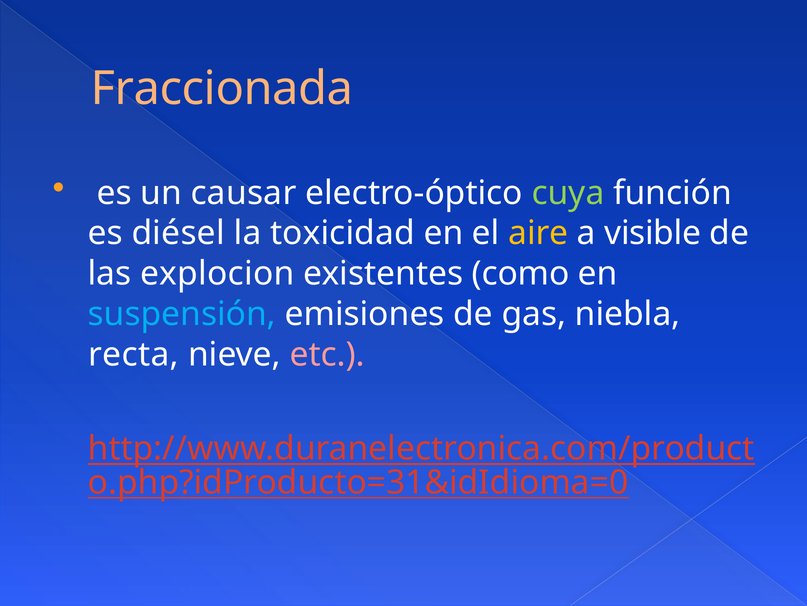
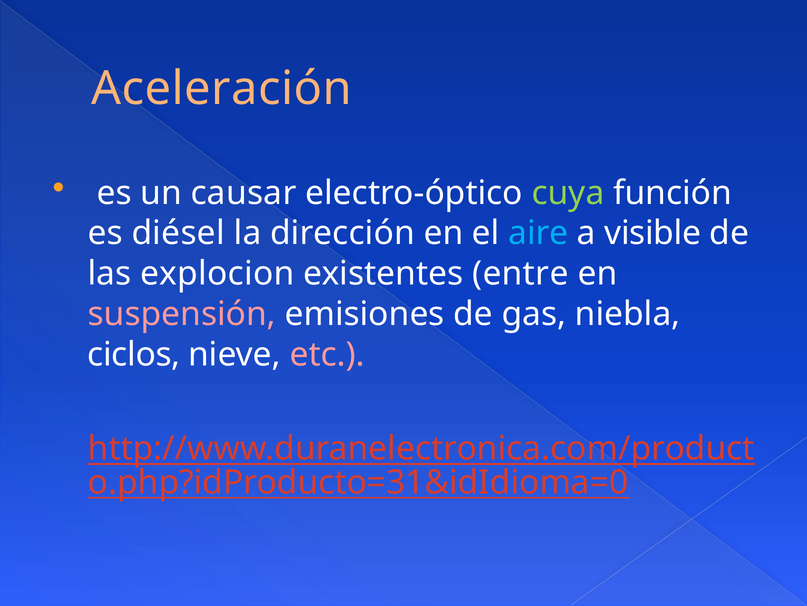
Fraccionada: Fraccionada -> Aceleración (221, 89)
toxicidad: toxicidad -> dirección (342, 233)
aire colour: yellow -> light blue (538, 233)
como: como -> entre (520, 273)
suspensión colour: light blue -> pink (182, 314)
recta: recta -> ciclos (134, 354)
